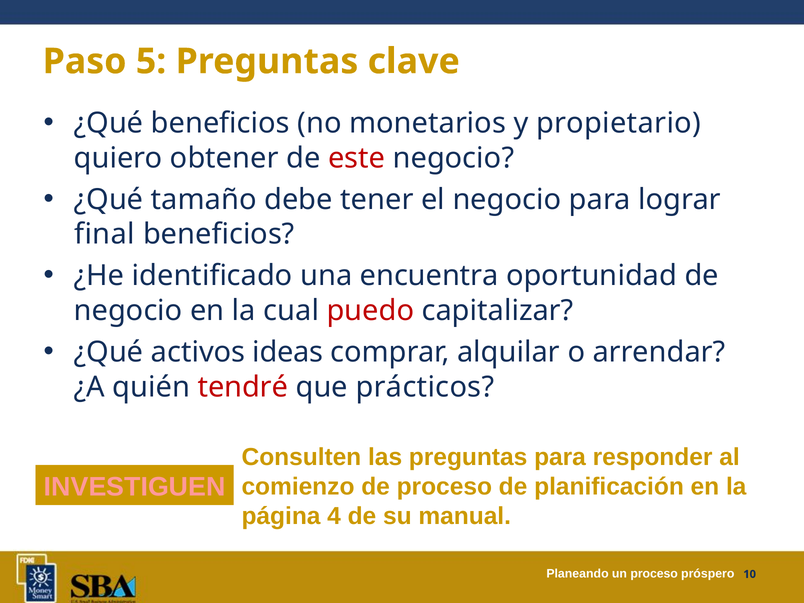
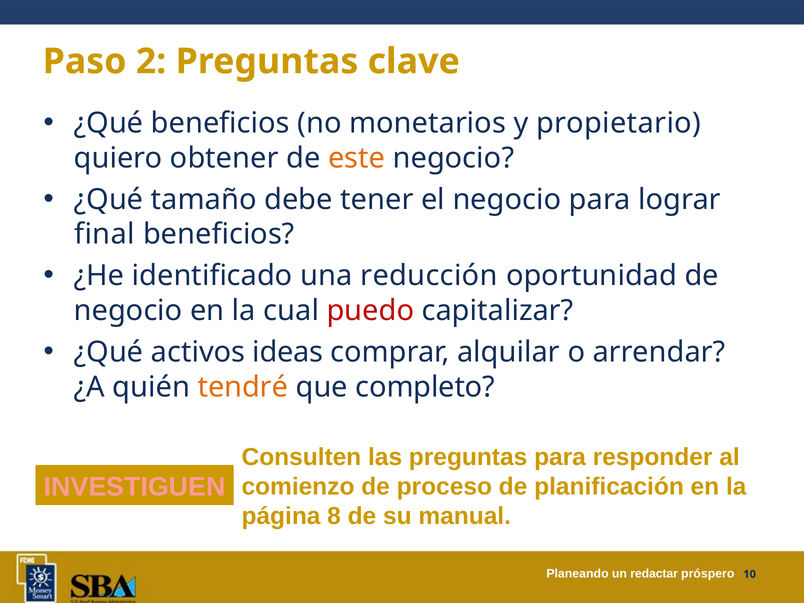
5: 5 -> 2 (151, 61)
este colour: red -> orange (357, 158)
encuentra: encuentra -> reducción (429, 276)
tendré colour: red -> orange (243, 387)
prácticos: prácticos -> completo (425, 387)
4: 4 -> 8 (334, 516)
proceso: proceso -> redactar (654, 574)
